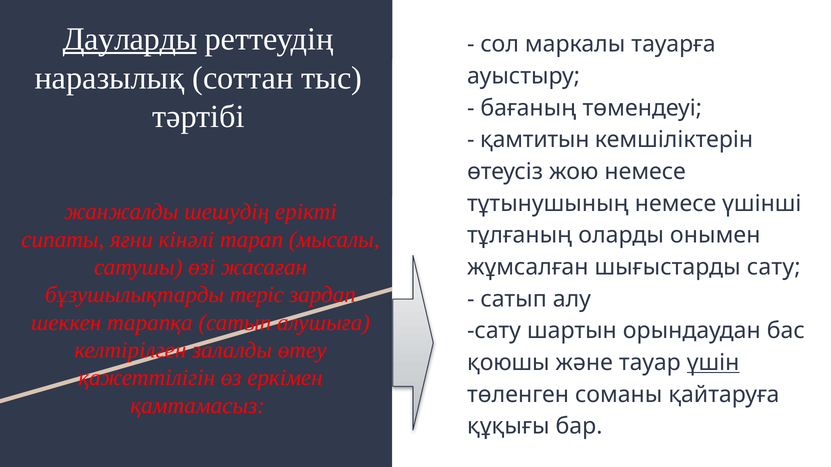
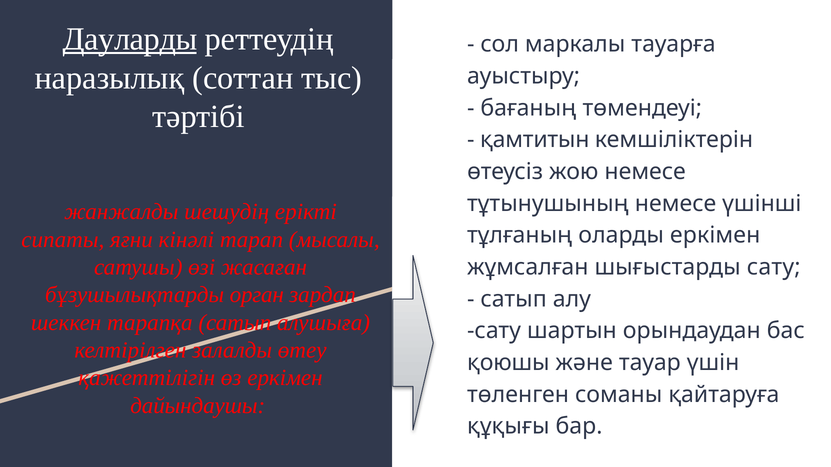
оларды онымен: онымен -> еркімен (715, 235)
теріс: теріс -> орган (257, 295)
үшін underline: present -> none (713, 363)
қамтамасыз: қамтамасыз -> дайындаушы (198, 406)
